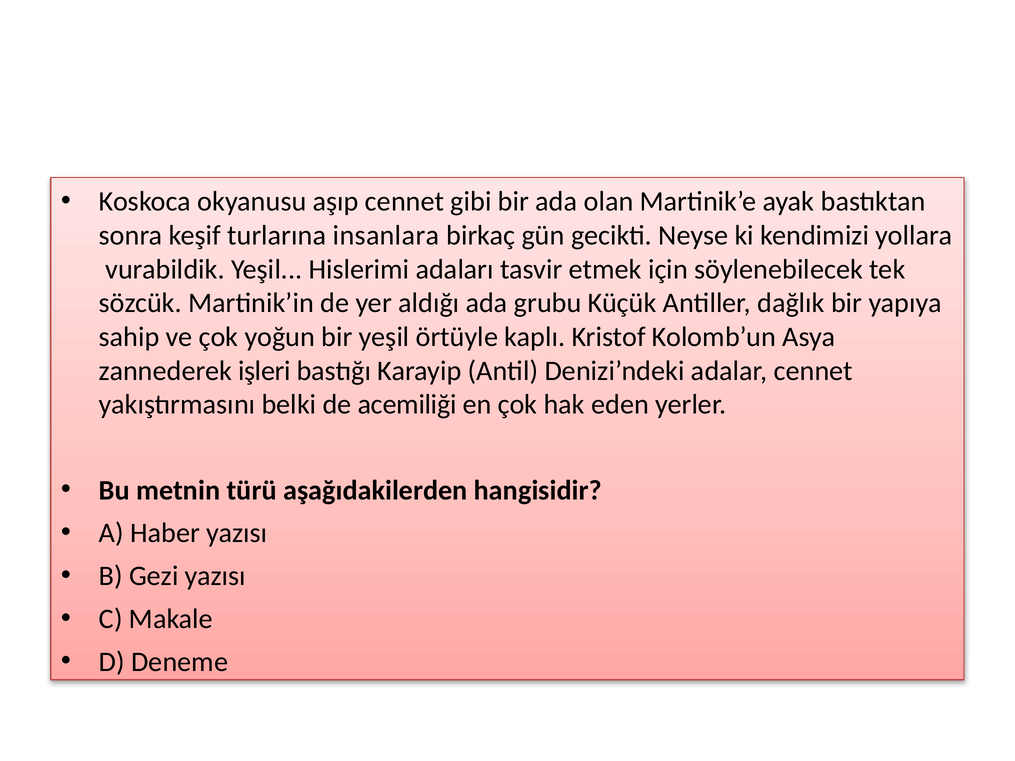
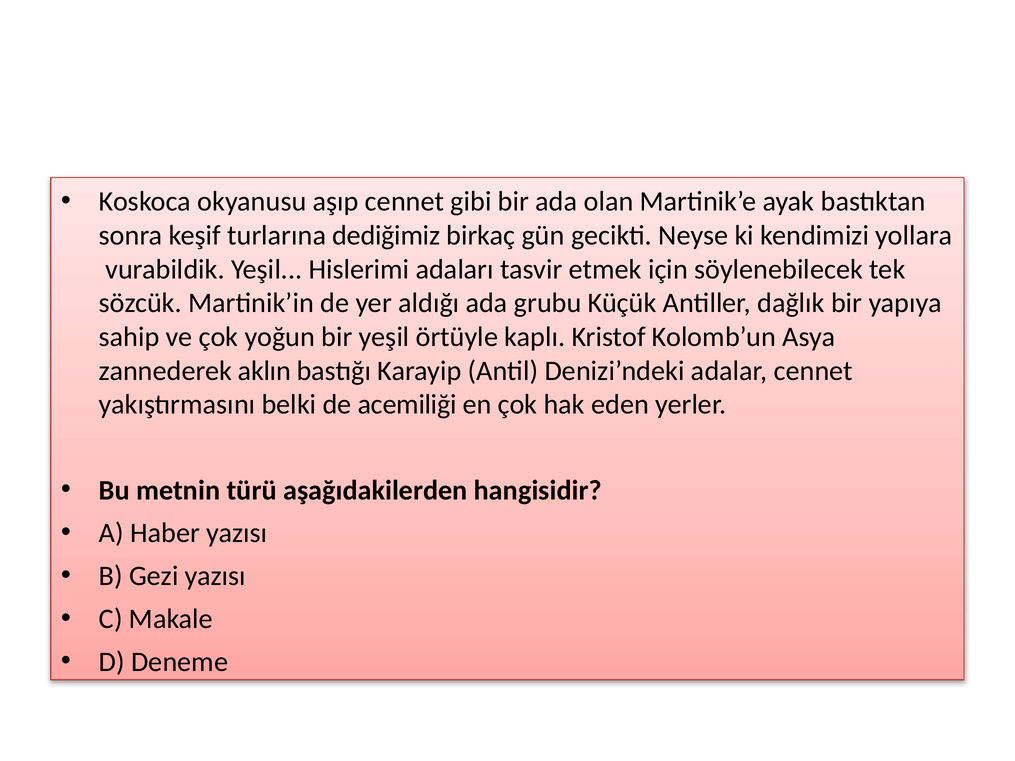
insanlara: insanlara -> dediğimiz (386, 235)
işleri: işleri -> aklın (264, 371)
